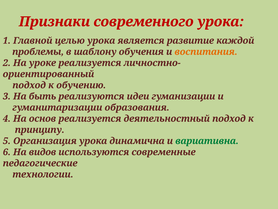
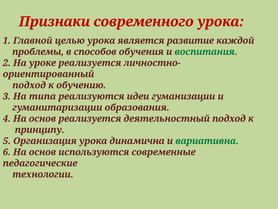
шаблону: шаблону -> способов (95, 52)
воспитания colour: orange -> green (206, 52)
быть: быть -> типа (42, 96)
6 На видов: видов -> основ (42, 152)
